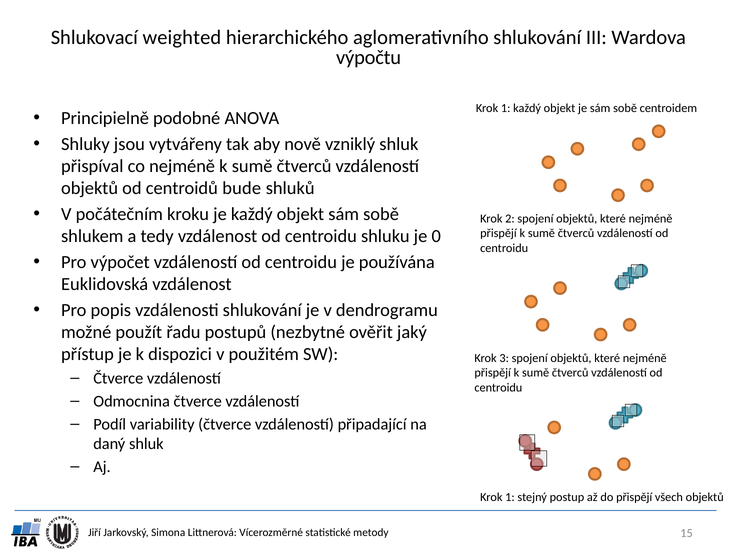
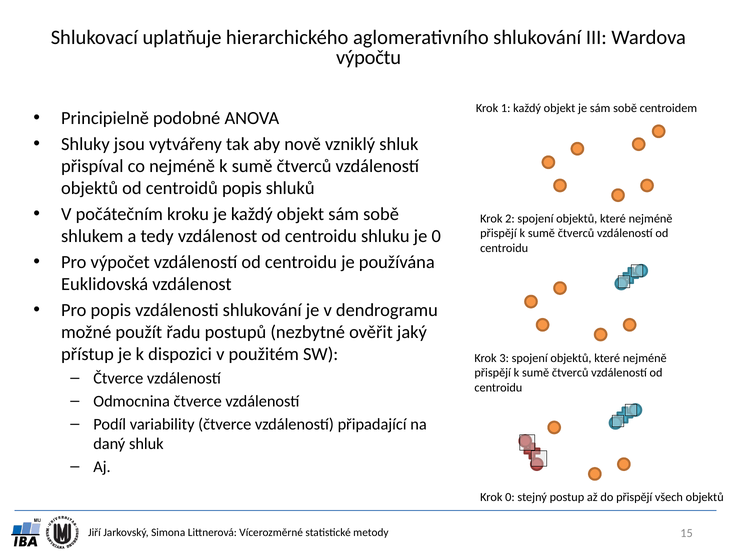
weighted: weighted -> uplatňuje (182, 38)
centroidů bude: bude -> popis (242, 188)
1: 1 -> 0 (510, 497)
